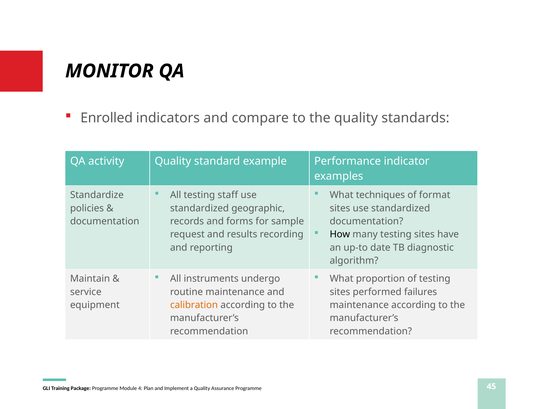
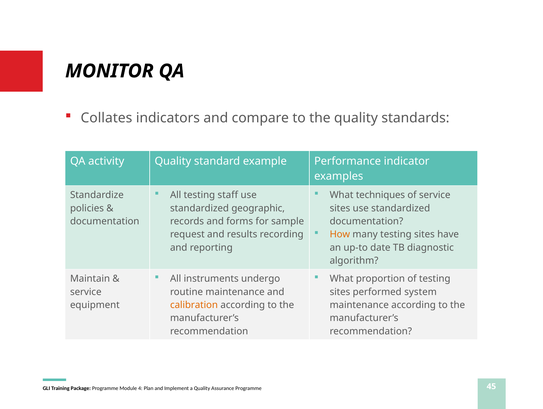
Enrolled: Enrolled -> Collates (106, 118)
of format: format -> service (435, 195)
How colour: black -> orange (340, 234)
failures: failures -> system (421, 292)
